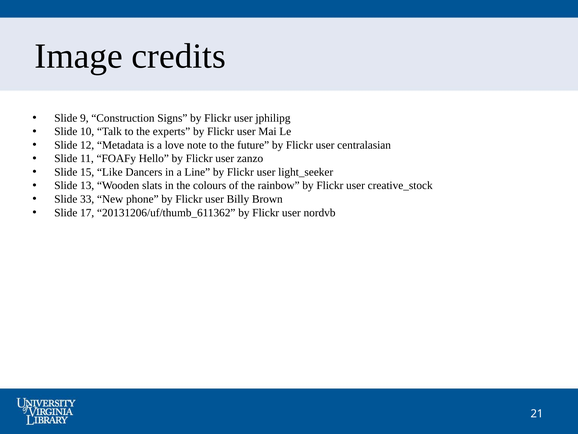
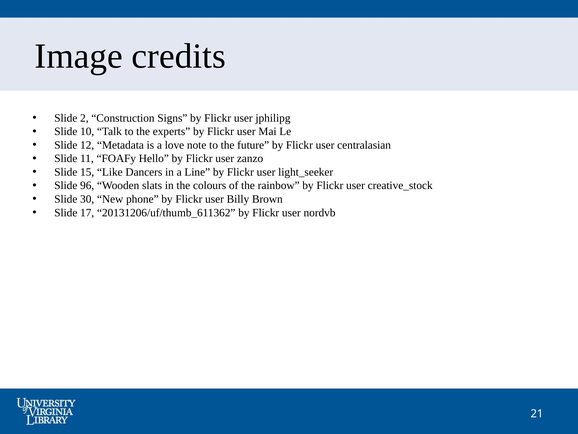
9: 9 -> 2 (84, 118)
13: 13 -> 96 (87, 185)
33: 33 -> 30 (87, 199)
